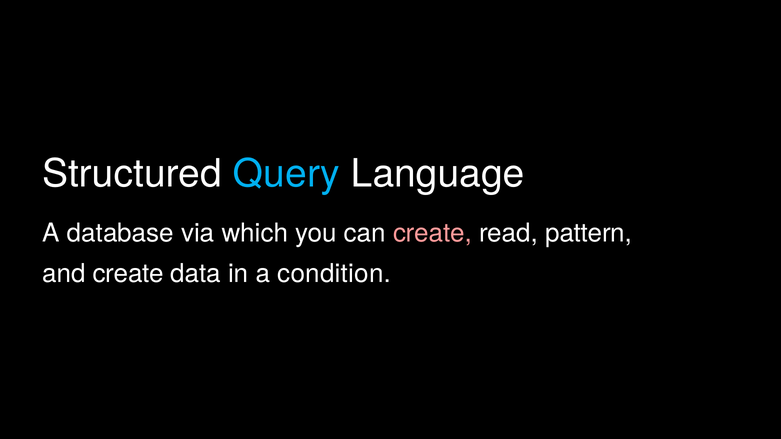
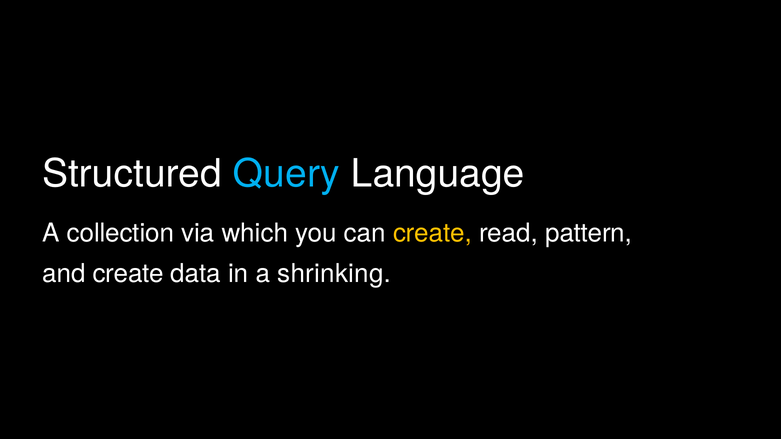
database: database -> collection (120, 233)
create colour: pink -> yellow (432, 233)
condition: condition -> shrinking (334, 274)
